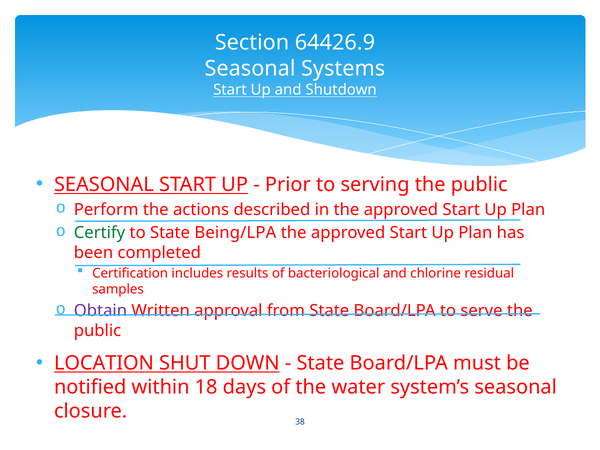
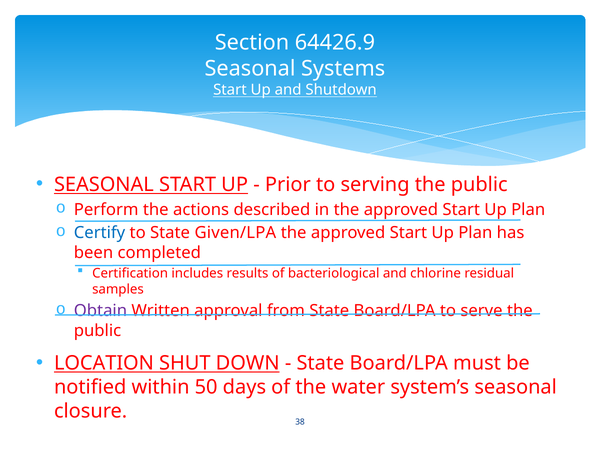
Certify colour: green -> blue (100, 233)
Being/LPA: Being/LPA -> Given/LPA (235, 233)
18: 18 -> 50 (206, 387)
